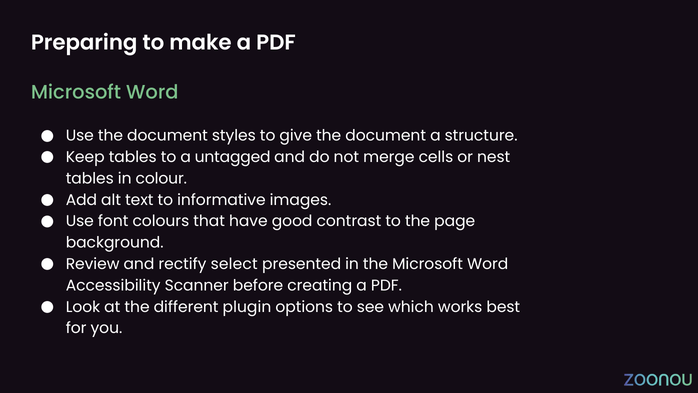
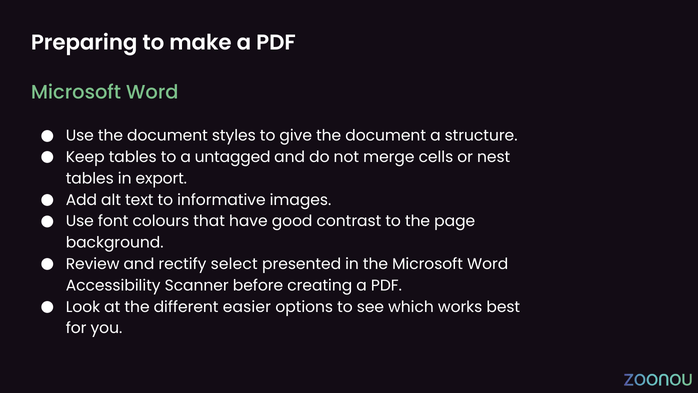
colour: colour -> export (161, 178)
plugin: plugin -> easier (247, 307)
